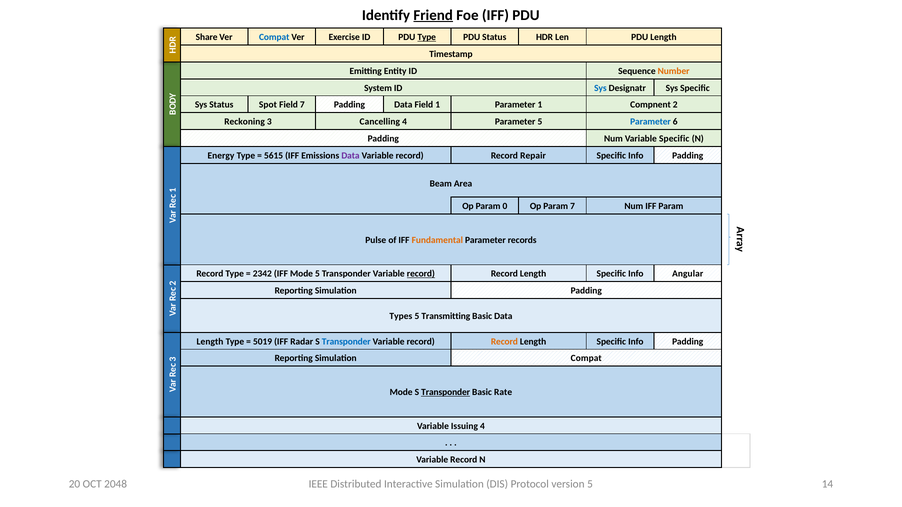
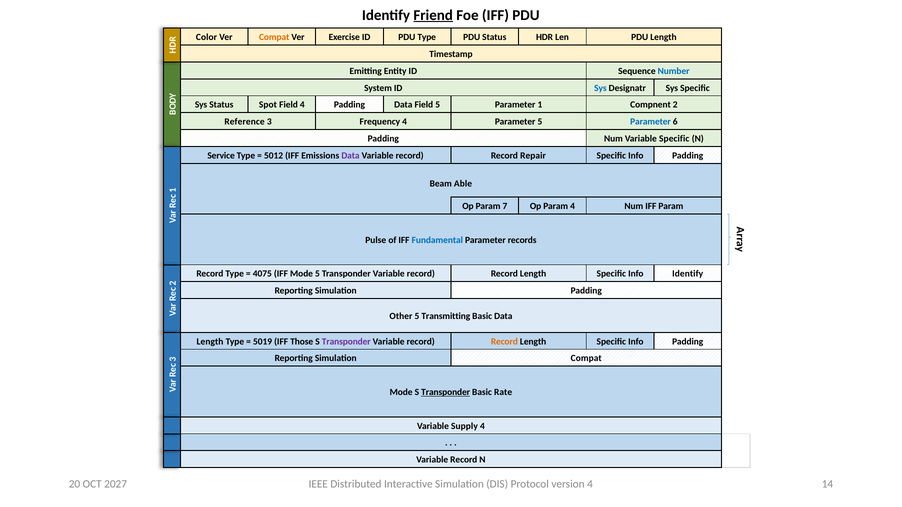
Share: Share -> Color (207, 37)
Compat colour: blue -> orange (274, 37)
Type underline: present -> none (427, 37)
Number colour: orange -> blue (674, 71)
Field 7: 7 -> 4 (302, 105)
Field 1: 1 -> 5 (438, 105)
Reckoning: Reckoning -> Reference (245, 122)
Cancelling: Cancelling -> Frequency (380, 122)
Energy: Energy -> Service (221, 156)
5615: 5615 -> 5012 (274, 156)
Area: Area -> Able (463, 184)
0: 0 -> 7 (505, 206)
Param 7: 7 -> 4 (573, 206)
Fundamental colour: orange -> blue (437, 240)
2342: 2342 -> 4075 (262, 274)
record underline: present -> none (421, 274)
Length Angular: Angular -> Identify (688, 274)
Types: Types -> Other (401, 316)
Radar: Radar -> Those (302, 342)
Transponder colour: blue -> purple (346, 342)
Issuing: Issuing -> Supply (464, 427)
2048: 2048 -> 2027 (116, 485)
version 5: 5 -> 4 (590, 485)
